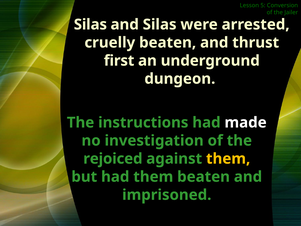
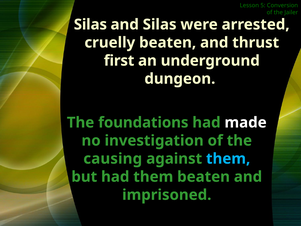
instructions: instructions -> foundations (143, 122)
rejoiced: rejoiced -> causing (113, 159)
them colour: yellow -> light blue (228, 159)
